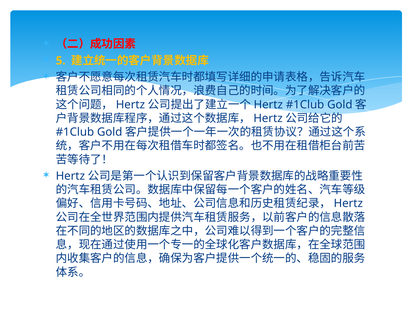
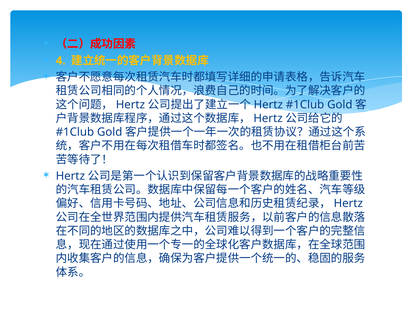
5: 5 -> 4 (61, 61)
